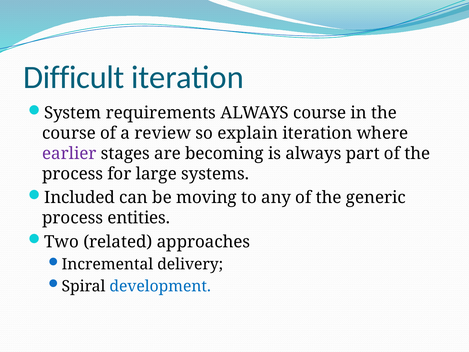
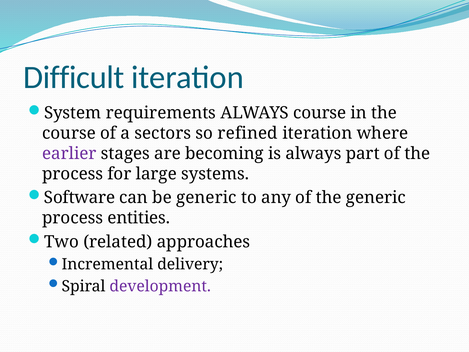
review: review -> sectors (163, 133)
explain: explain -> refined (248, 133)
Included: Included -> Software (80, 198)
be moving: moving -> generic (206, 198)
development colour: blue -> purple (160, 286)
